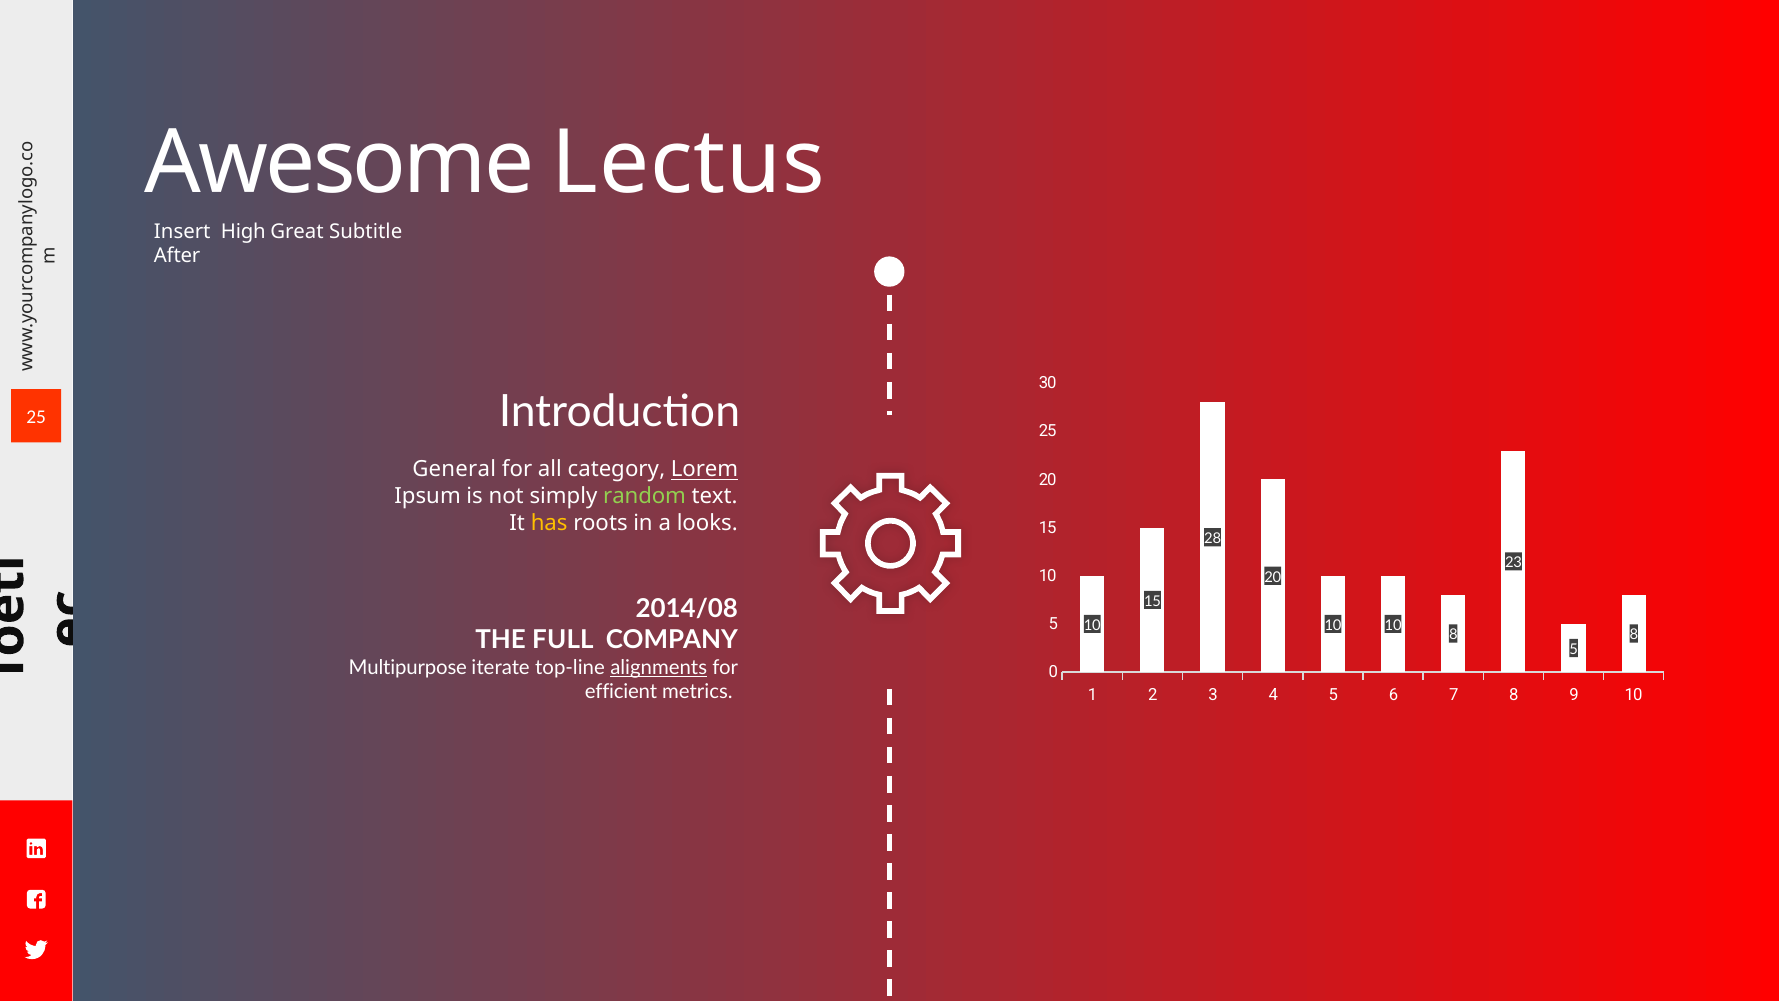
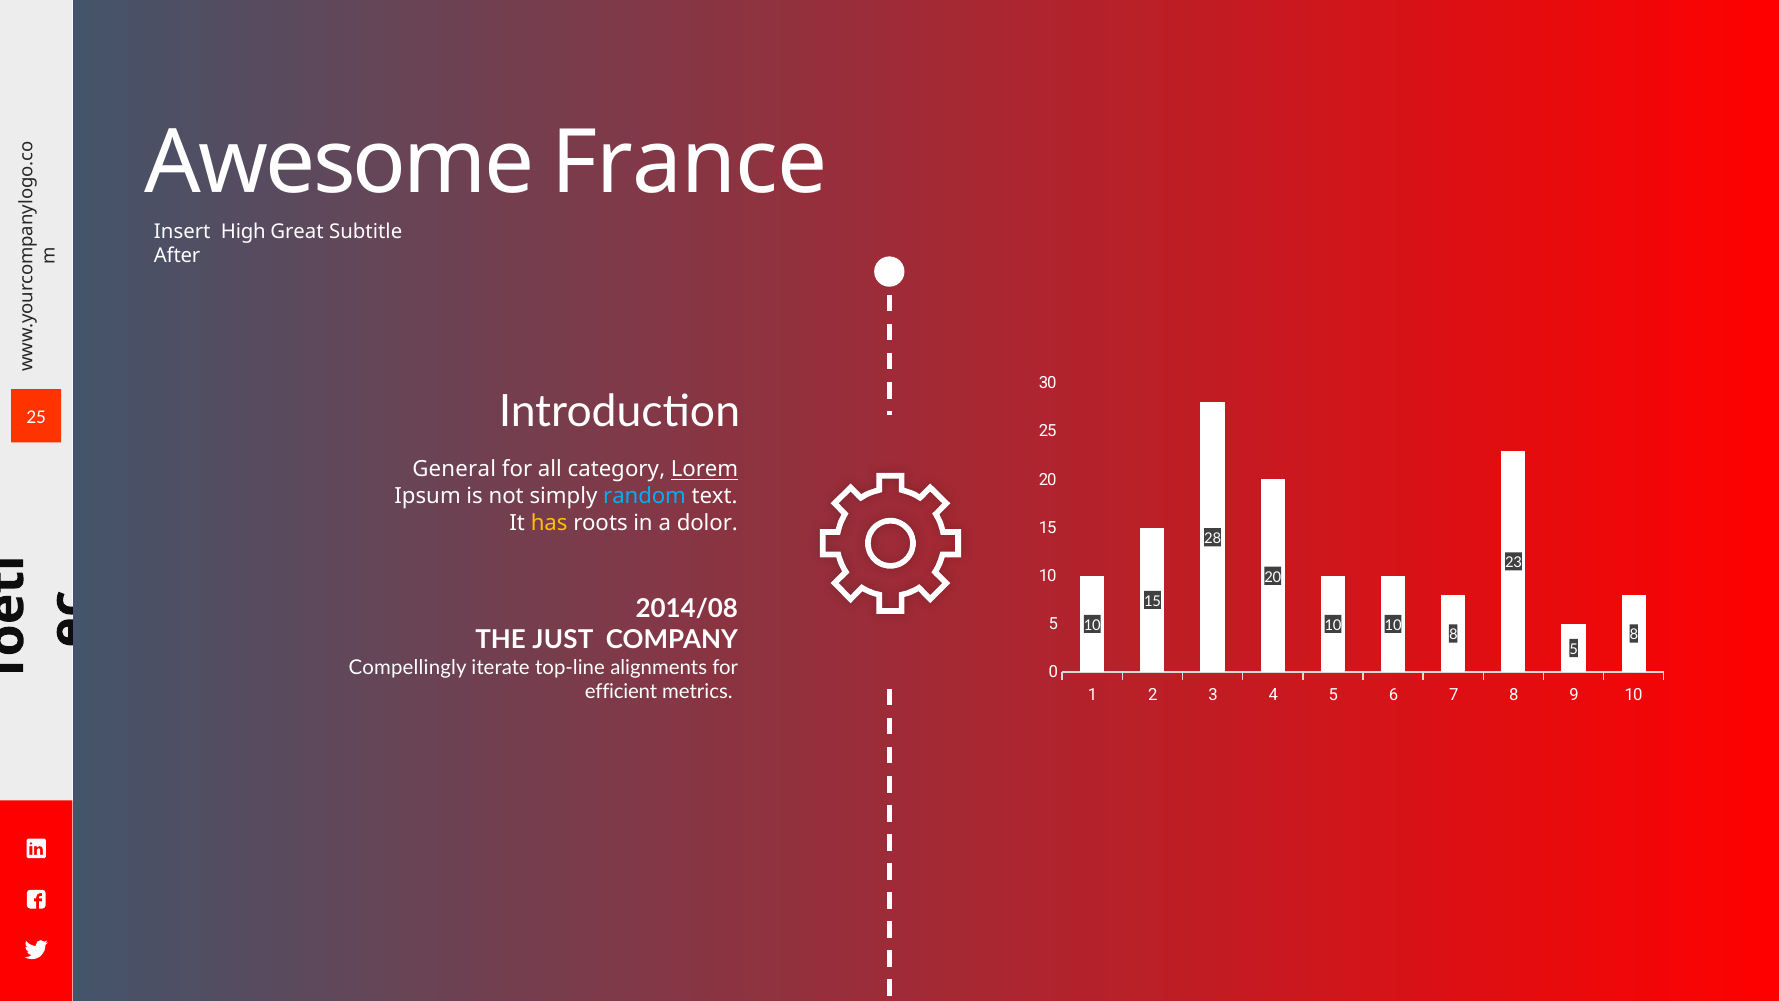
Lectus: Lectus -> France (689, 163)
random colour: light green -> light blue (645, 496)
looks: looks -> dolor (707, 523)
FULL: FULL -> JUST (563, 640)
Multipurpose: Multipurpose -> Compellingly (408, 667)
alignments underline: present -> none (659, 667)
